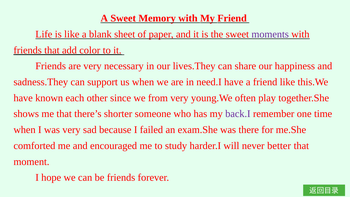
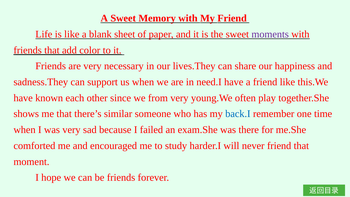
shorter: shorter -> similar (118, 114)
back.I colour: purple -> blue (238, 114)
never better: better -> friend (279, 146)
